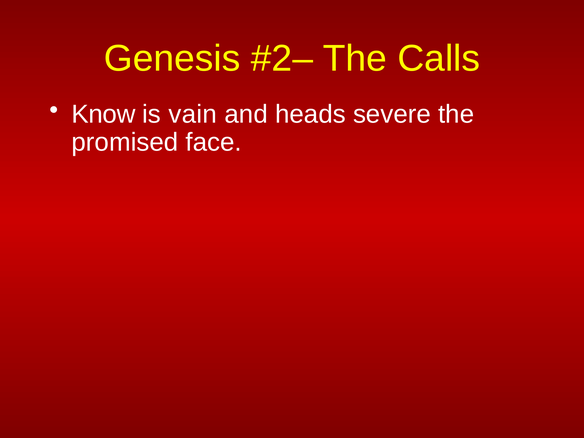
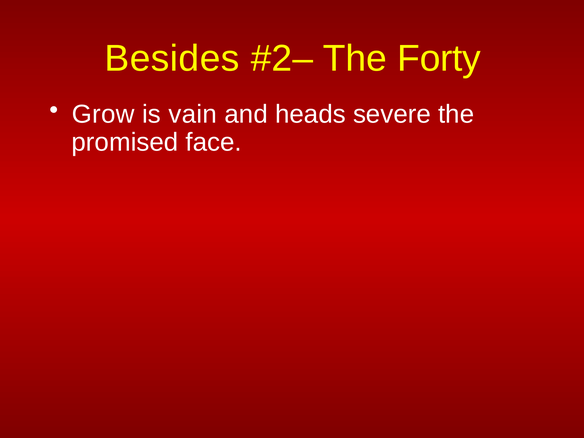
Genesis: Genesis -> Besides (172, 59)
Calls: Calls -> Forty (439, 59)
Know: Know -> Grow (103, 114)
